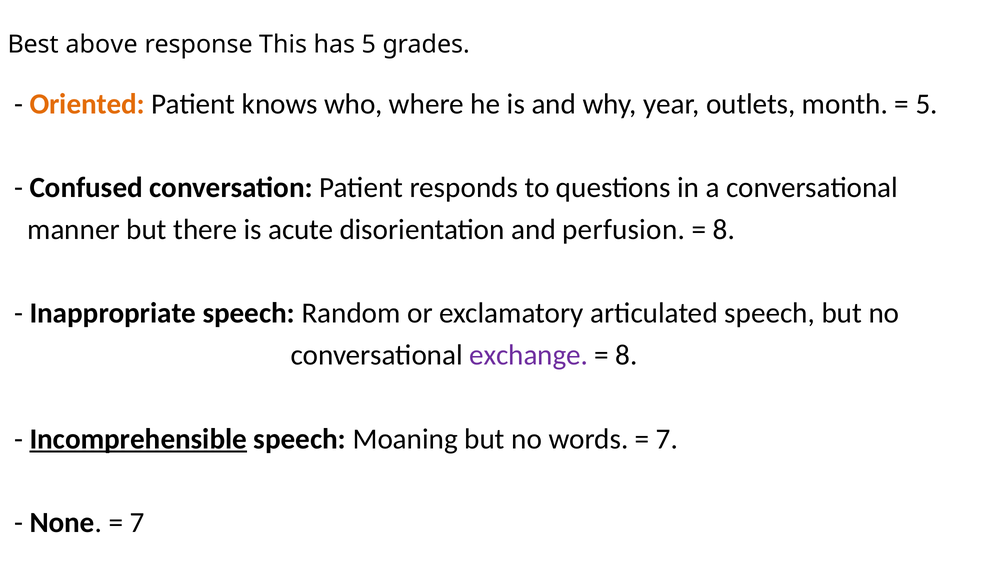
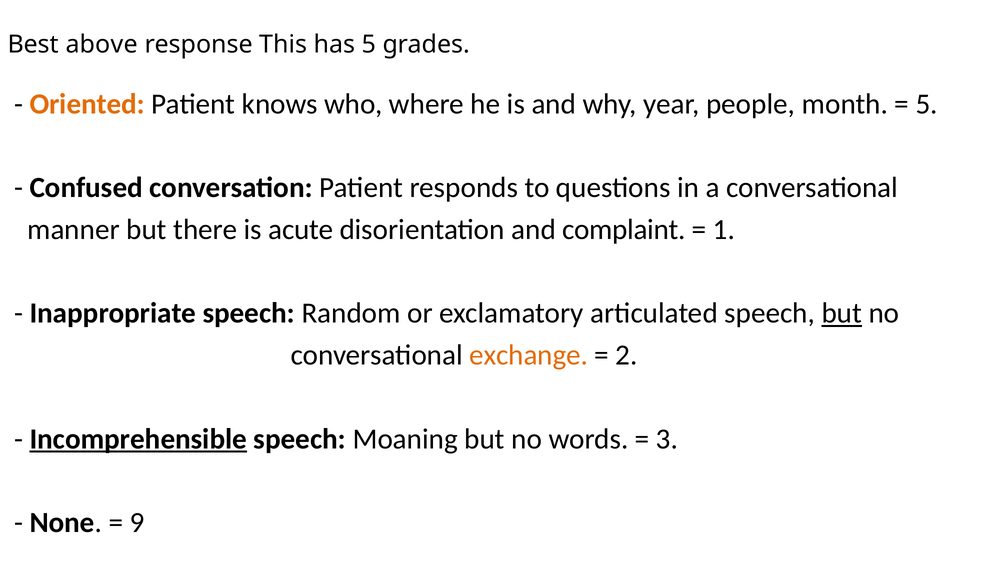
outlets: outlets -> people (751, 104)
perfusion: perfusion -> complaint (624, 230)
8: 8 -> 1 (724, 230)
but underline: none -> present (842, 313)
exchange colour: purple -> orange (529, 355)
8: 8 -> 2 (626, 355)
7: 7 -> 3 (667, 439)
7: 7 -> 9 (137, 523)
